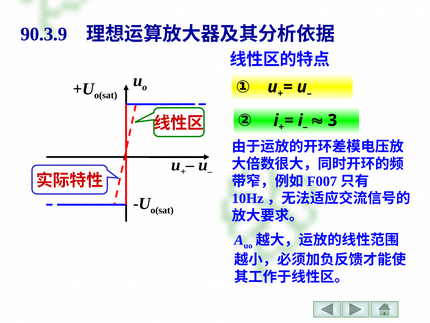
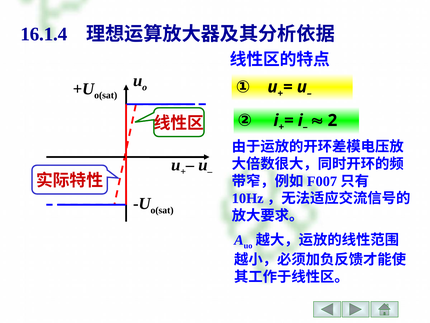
90.3.9: 90.3.9 -> 16.1.4 (44, 34)
3: 3 -> 2 (332, 120)
